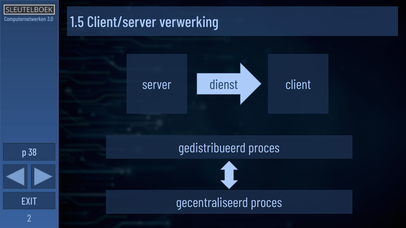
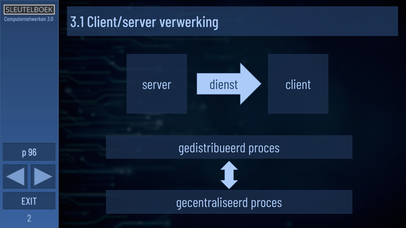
1.5: 1.5 -> 3.1 (77, 22)
38: 38 -> 96 (32, 153)
